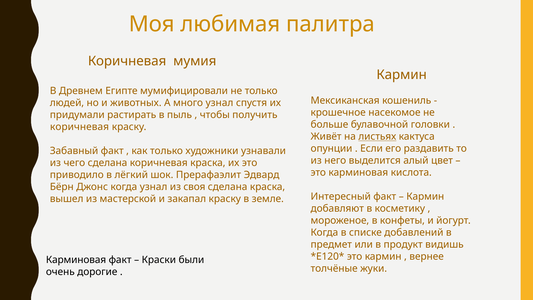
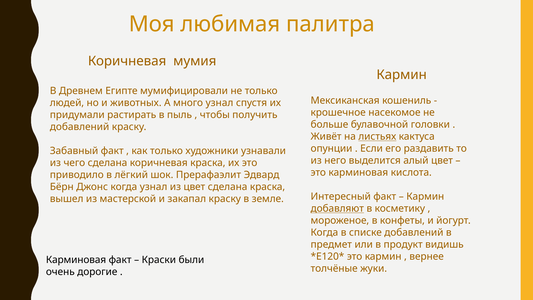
коричневая: коричневая -> добавлений (80, 127)
из своя: своя -> цвет (194, 187)
добавляют underline: none -> present (337, 208)
